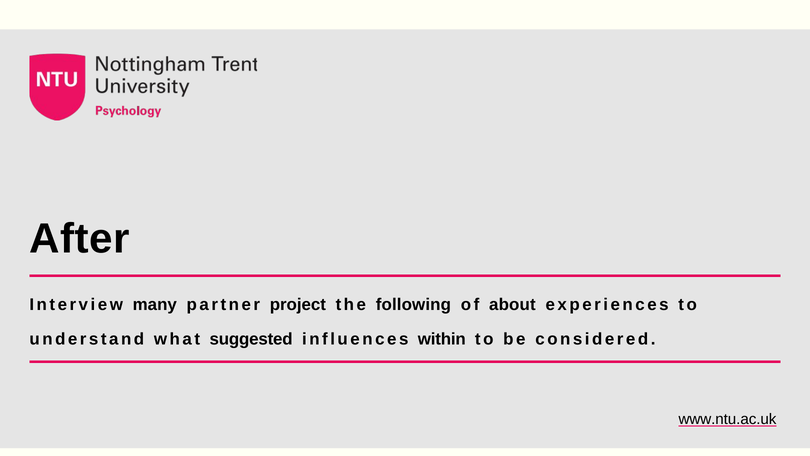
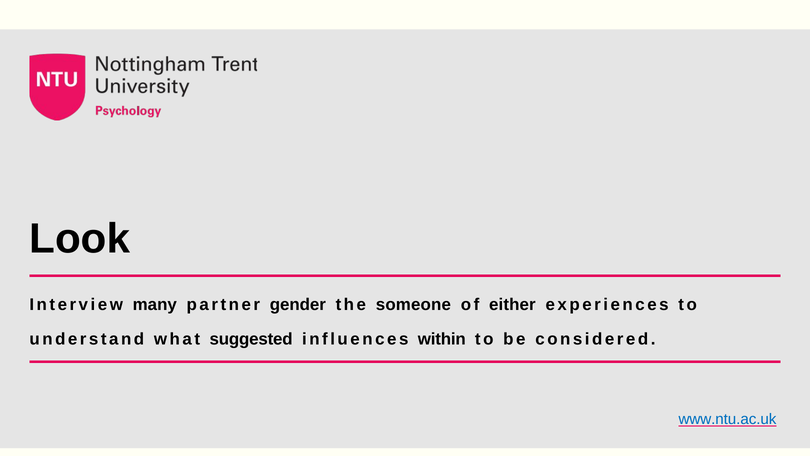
After: After -> Look (80, 238)
project: project -> gender (298, 304)
following: following -> someone (413, 304)
about: about -> either (512, 304)
www.ntu.ac.uk colour: black -> blue (727, 419)
